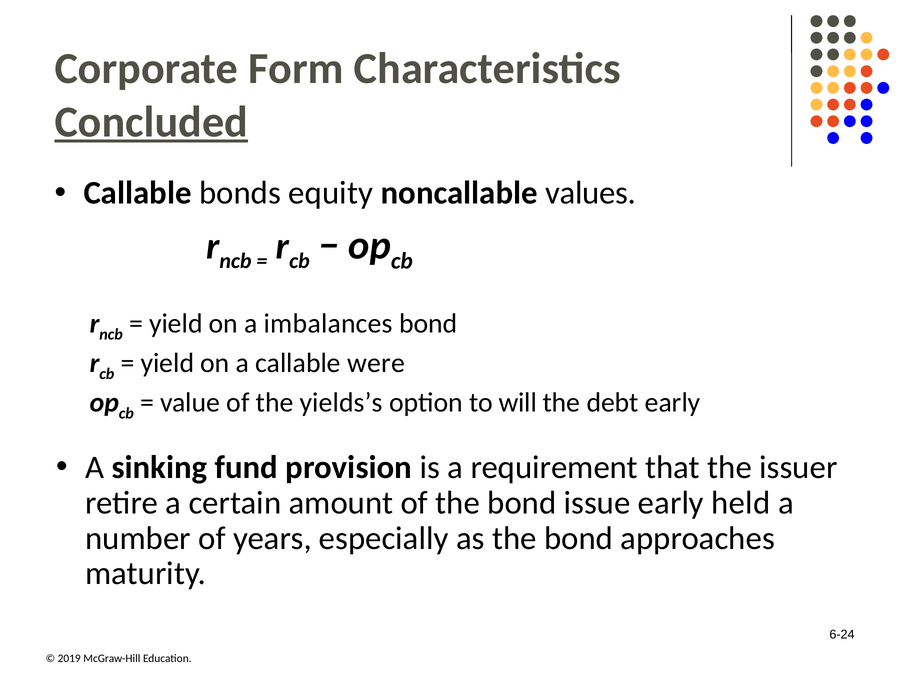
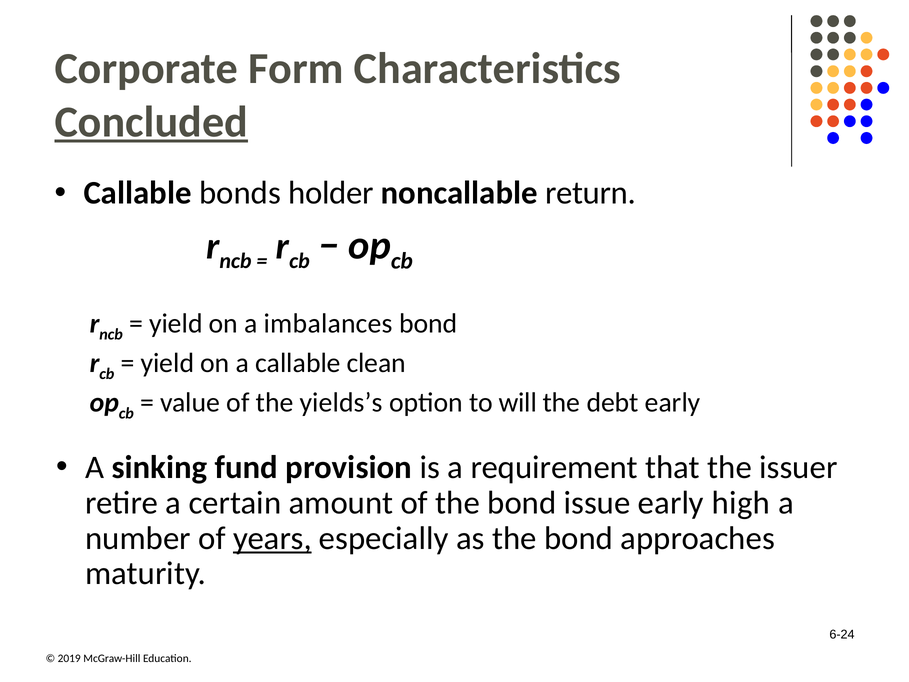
equity: equity -> holder (331, 193)
values: values -> return (591, 193)
were: were -> clean (376, 363)
held: held -> high (741, 503)
years underline: none -> present (272, 538)
